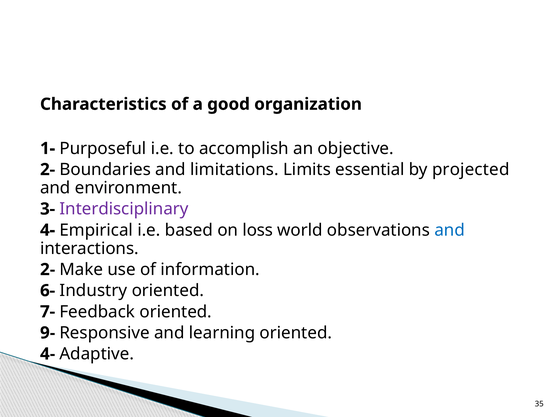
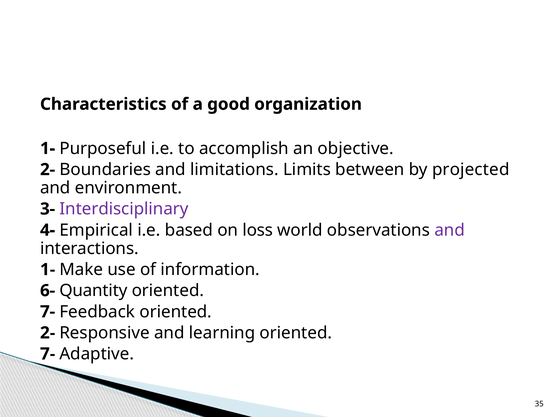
essential: essential -> between (370, 170)
and colour: blue -> purple (450, 230)
2-: 2- -> 1- (48, 270)
Industry: Industry -> Quantity (93, 291)
9-: 9- -> 2- (48, 333)
4-: 4- -> 7- (48, 355)
